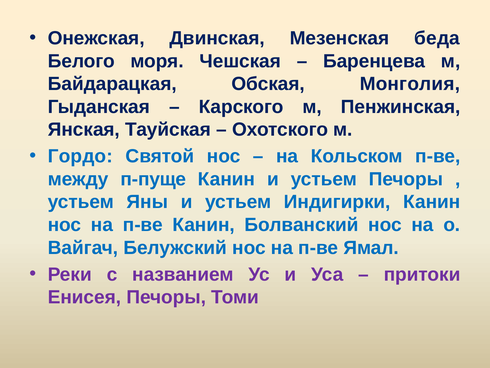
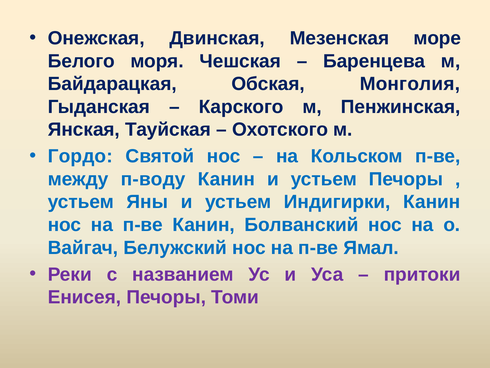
беда: беда -> море (437, 38)
п-пуще: п-пуще -> п-воду (153, 179)
